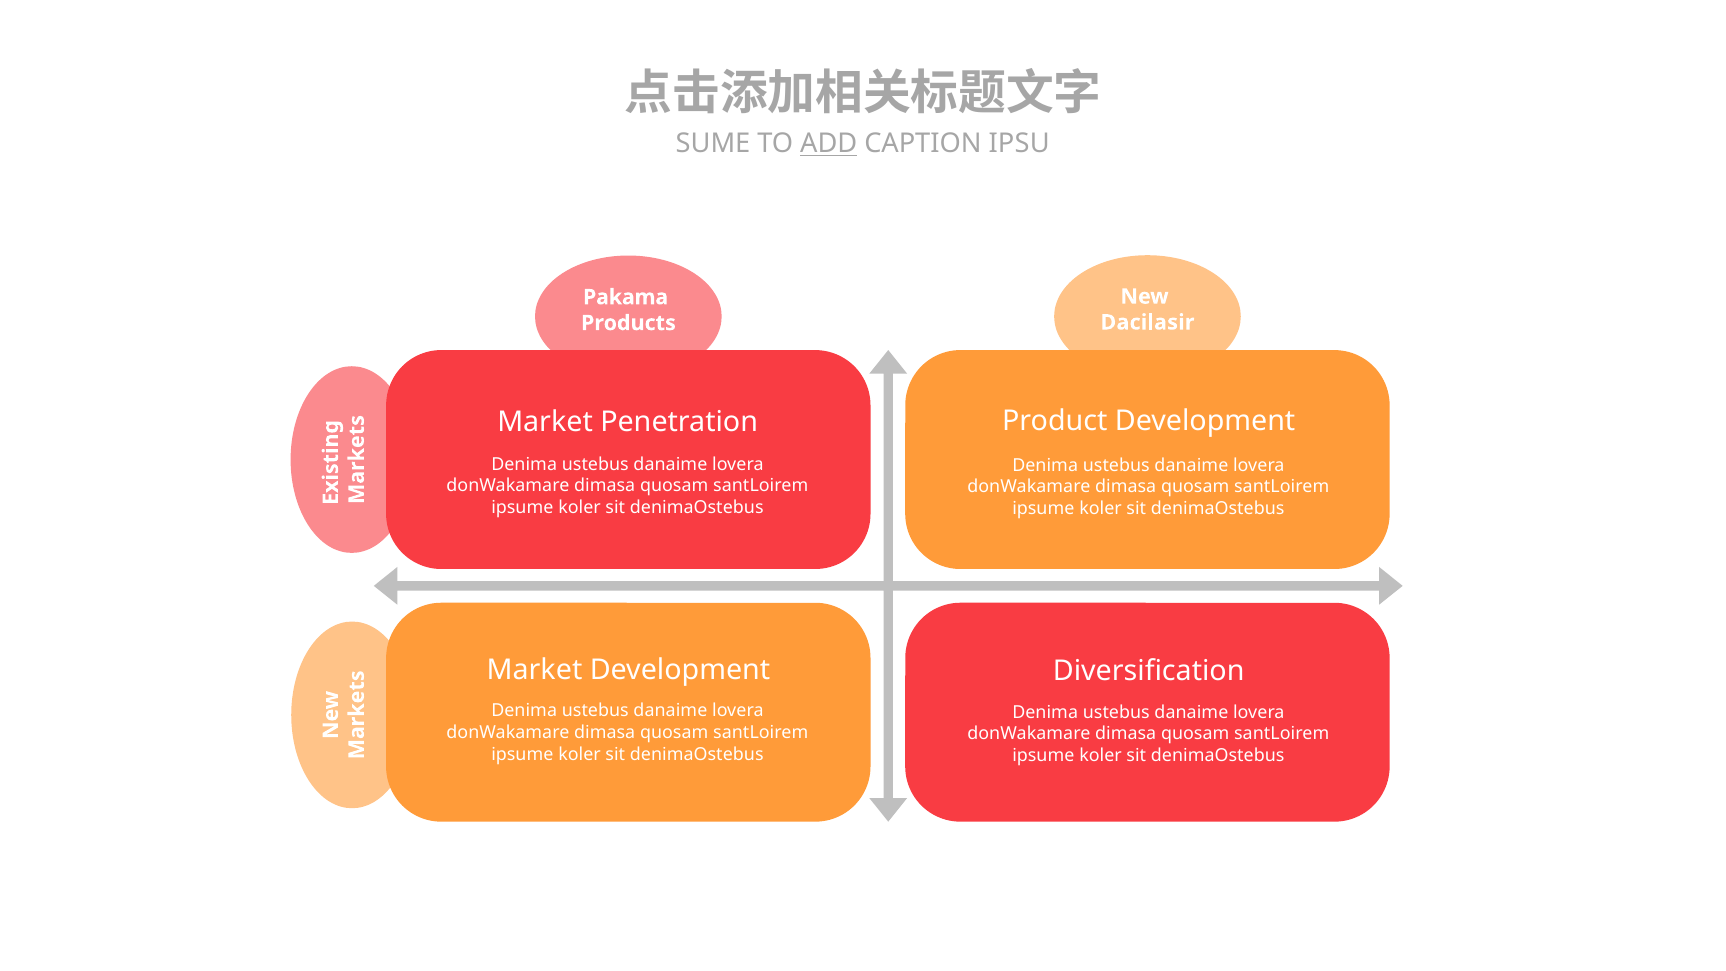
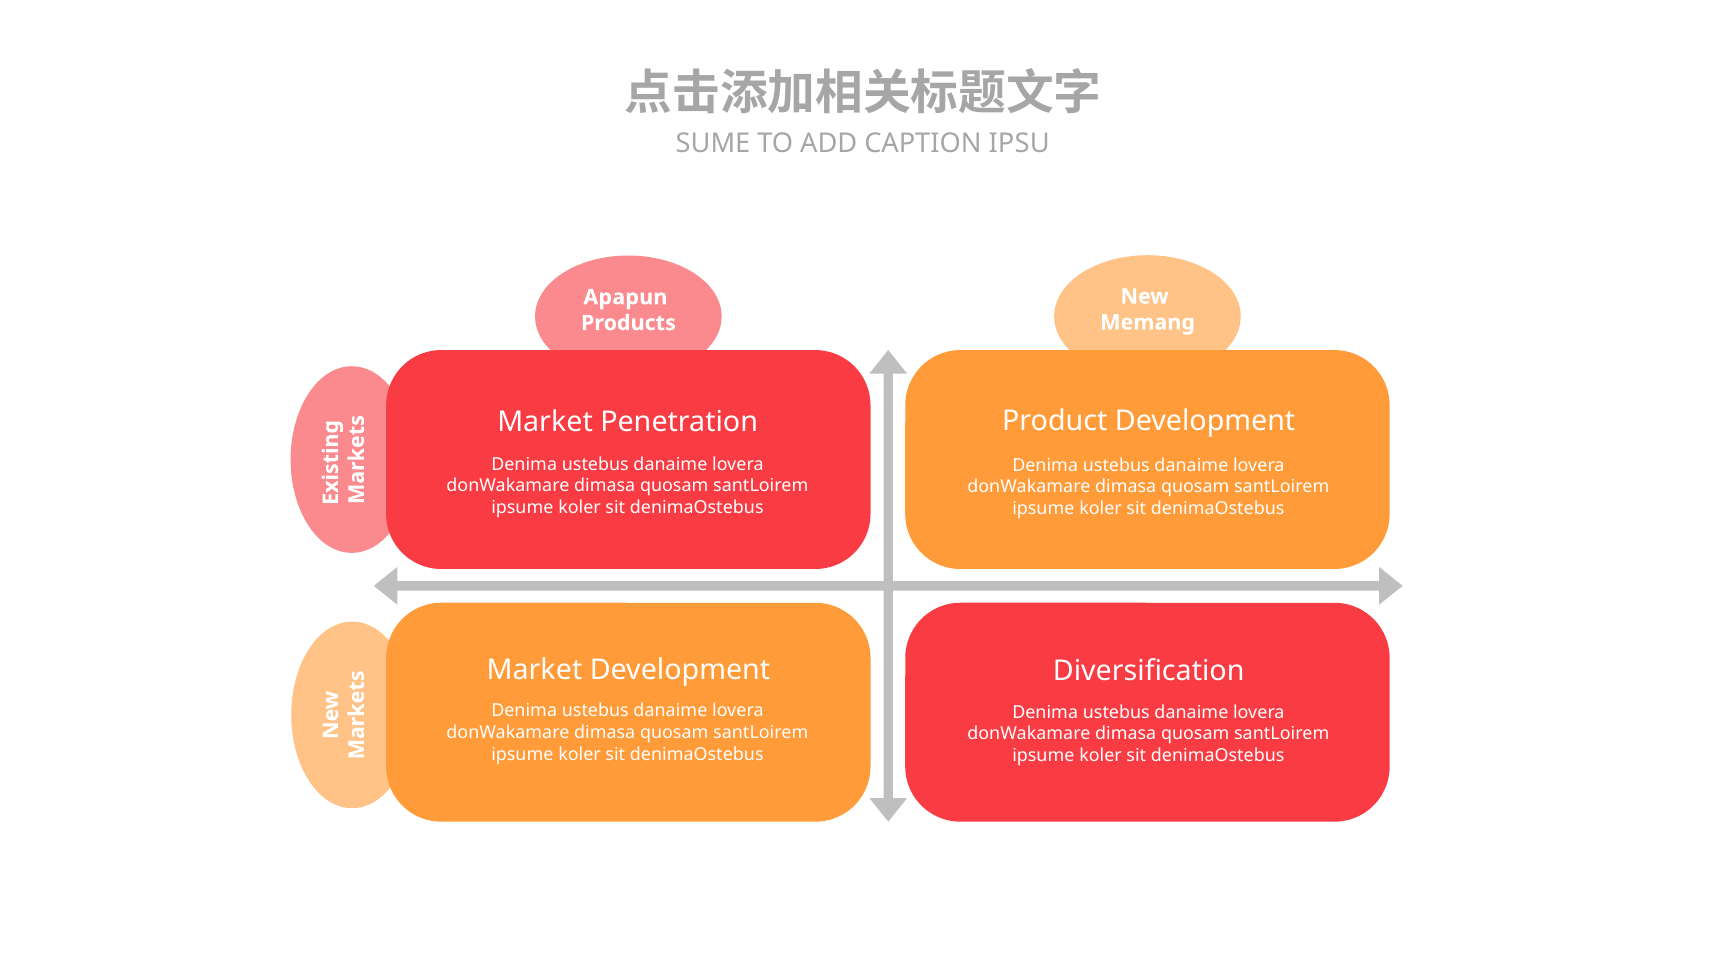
ADD underline: present -> none (829, 144)
Pakama: Pakama -> Apapun (625, 297)
Dacilasir: Dacilasir -> Memang (1148, 322)
